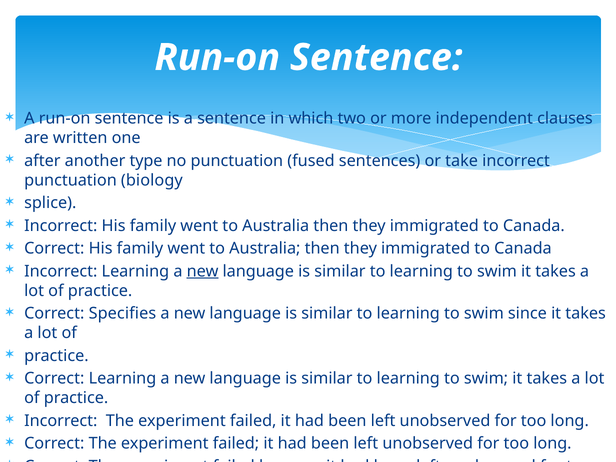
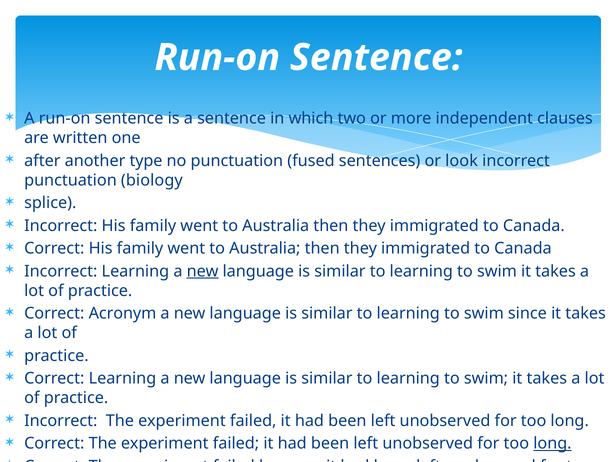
take: take -> look (462, 161)
Specifies: Specifies -> Acronym (122, 313)
long underline: none -> present (552, 443)
